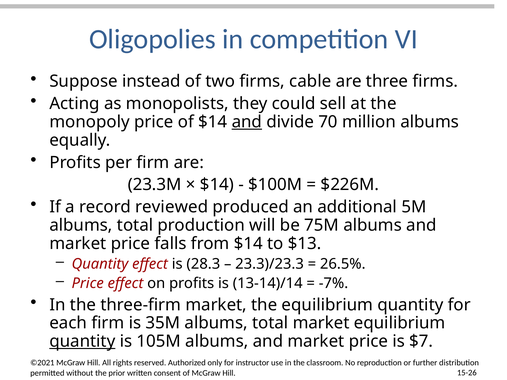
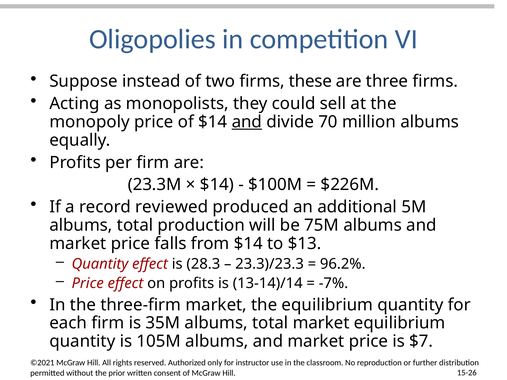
cable: cable -> these (310, 81)
26.5%: 26.5% -> 96.2% (343, 264)
quantity underline: present -> none (82, 341)
